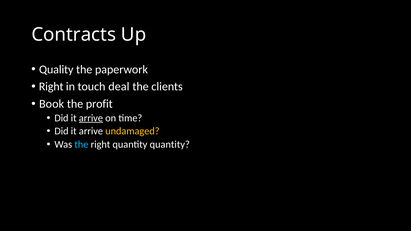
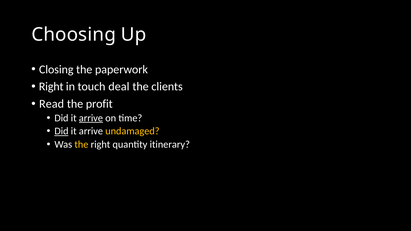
Contracts: Contracts -> Choosing (74, 35)
Quality: Quality -> Closing (56, 69)
Book: Book -> Read (52, 104)
Did underline: none -> present (61, 131)
the colour: light blue -> yellow (81, 145)
quantity quantity: quantity -> itinerary (170, 145)
